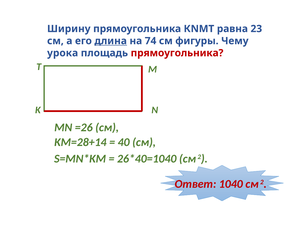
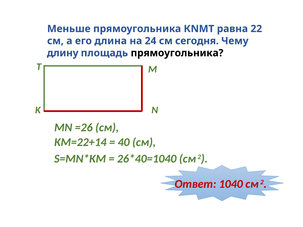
Ширину: Ширину -> Меньше (69, 29)
23: 23 -> 22 (256, 29)
длина underline: present -> none (111, 41)
74: 74 -> 24 (151, 41)
фигуры: фигуры -> сегодня (197, 41)
урока: урока -> длину (63, 53)
прямоугольника colour: red -> black (177, 53)
KM=28+14: KM=28+14 -> KM=22+14 (80, 142)
